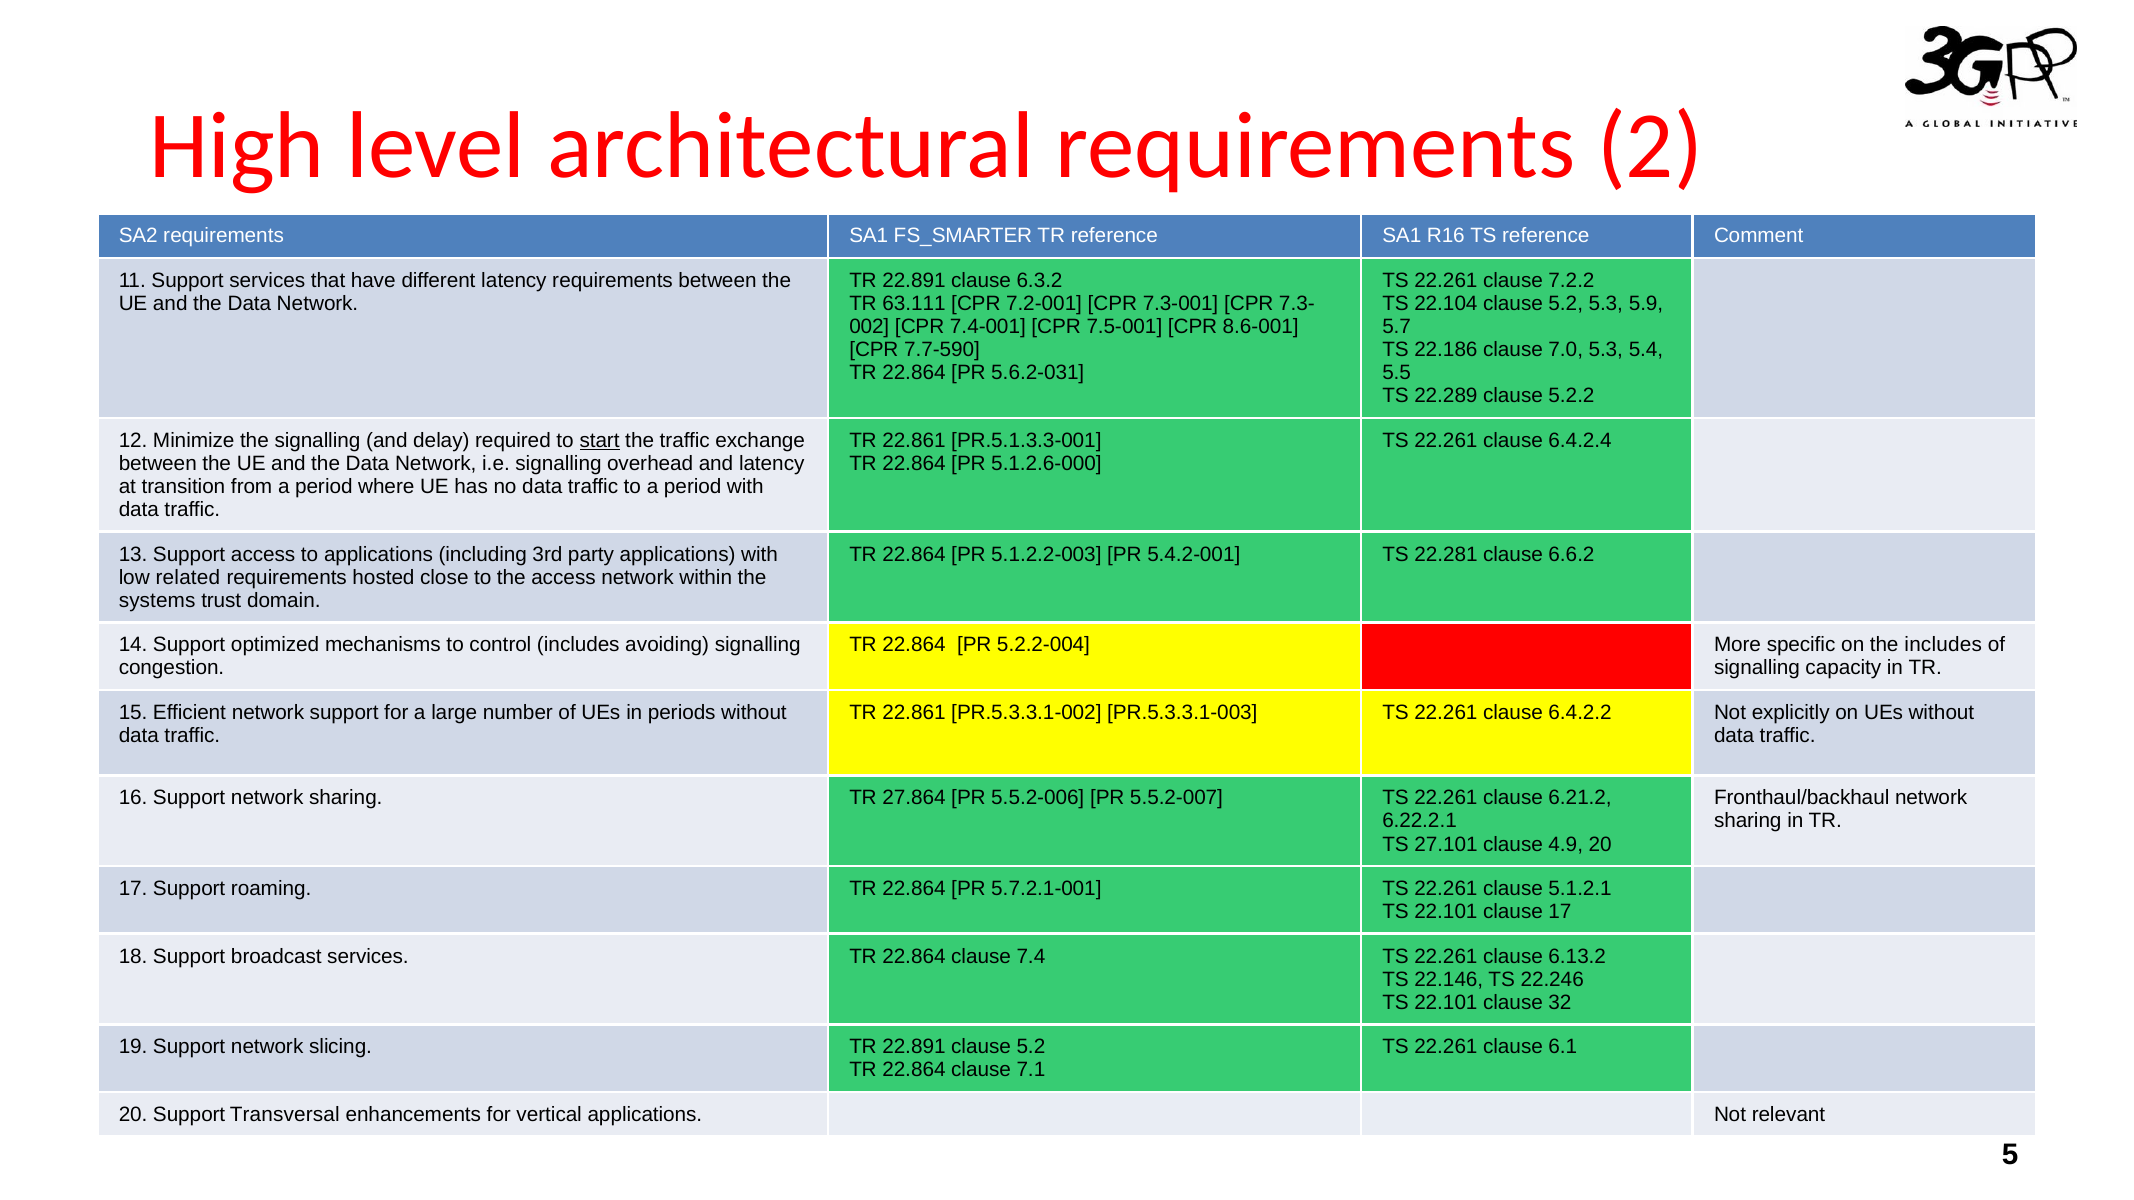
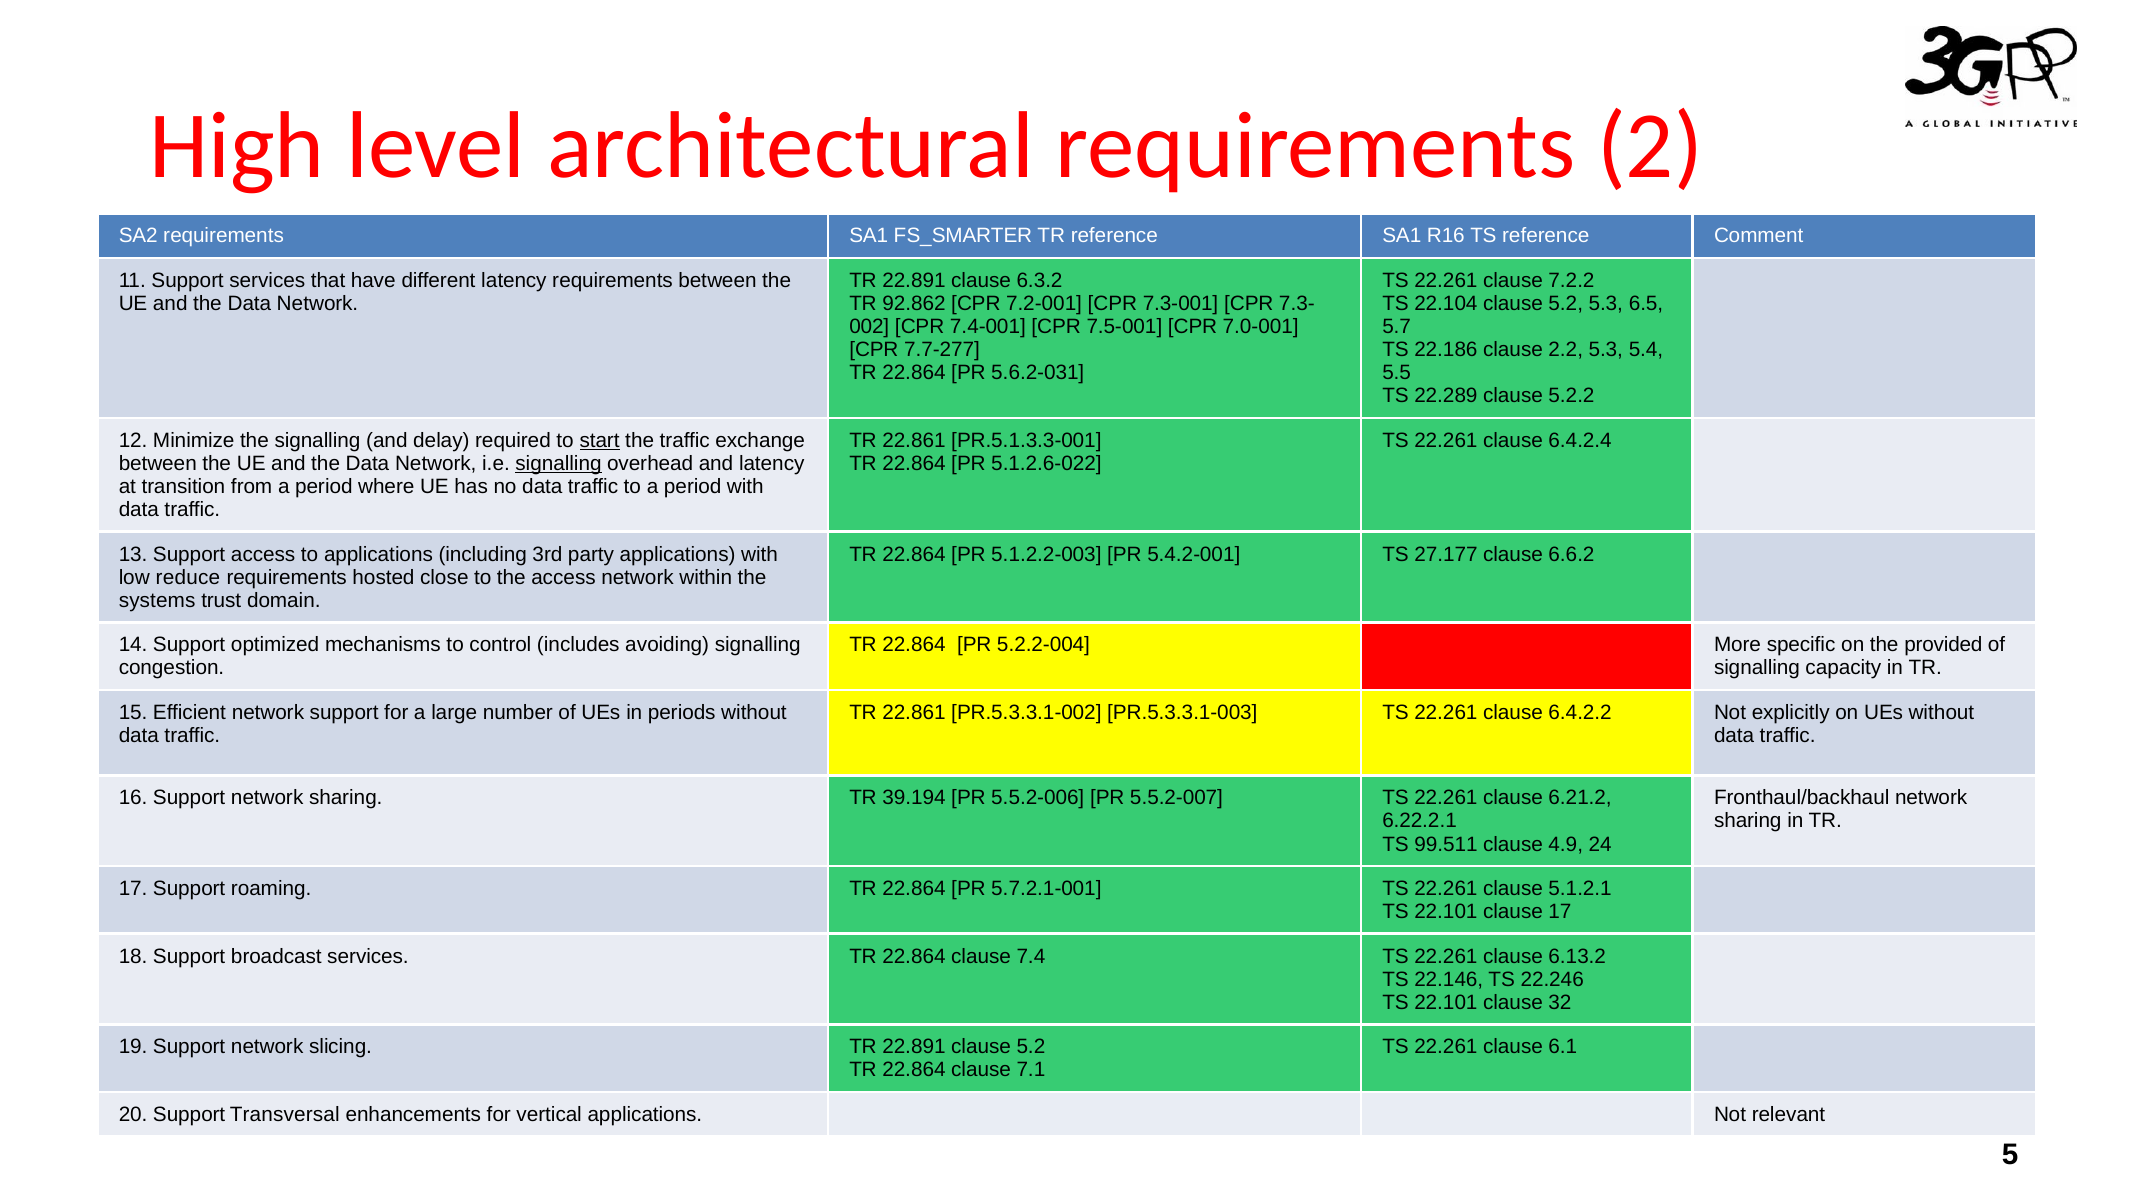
63.111: 63.111 -> 92.862 (914, 304)
5.9: 5.9 -> 6.5 (1646, 304)
8.6-001: 8.6-001 -> 7.0-001 (1261, 327)
7.7-590: 7.7-590 -> 7.7-277 (942, 350)
7.0: 7.0 -> 2.2 (1566, 350)
signalling underline: none -> present (558, 464)
5.1.2.6-000: 5.1.2.6-000 -> 5.1.2.6-022 (1046, 464)
22.281: 22.281 -> 27.177 (1446, 555)
related: related -> reduce (188, 578)
the includes: includes -> provided (1943, 645)
27.864: 27.864 -> 39.194 (914, 798)
27.101: 27.101 -> 99.511 (1446, 844)
4.9 20: 20 -> 24 (1600, 844)
